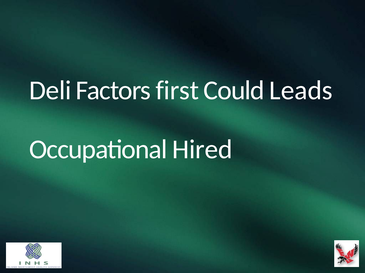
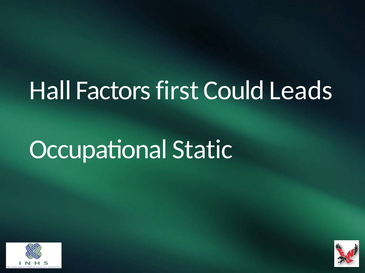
Deli: Deli -> Hall (50, 91)
Hired: Hired -> Static (202, 150)
